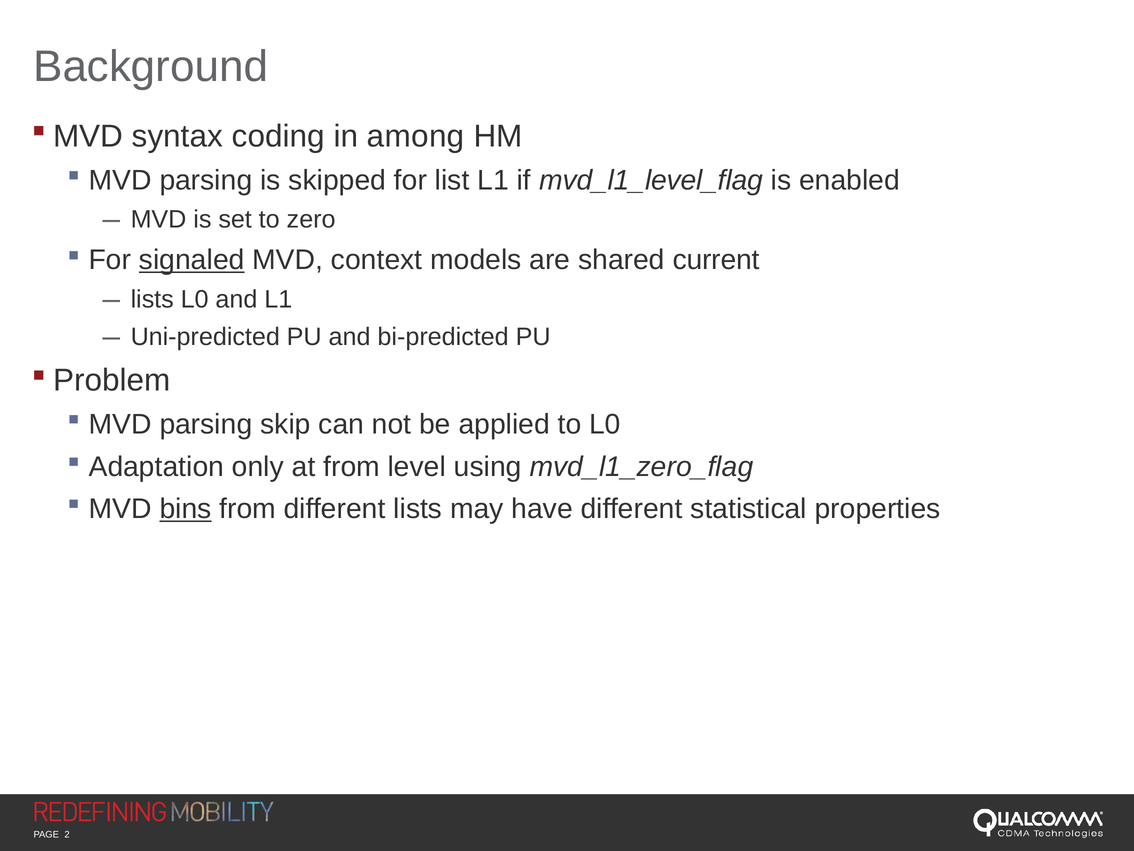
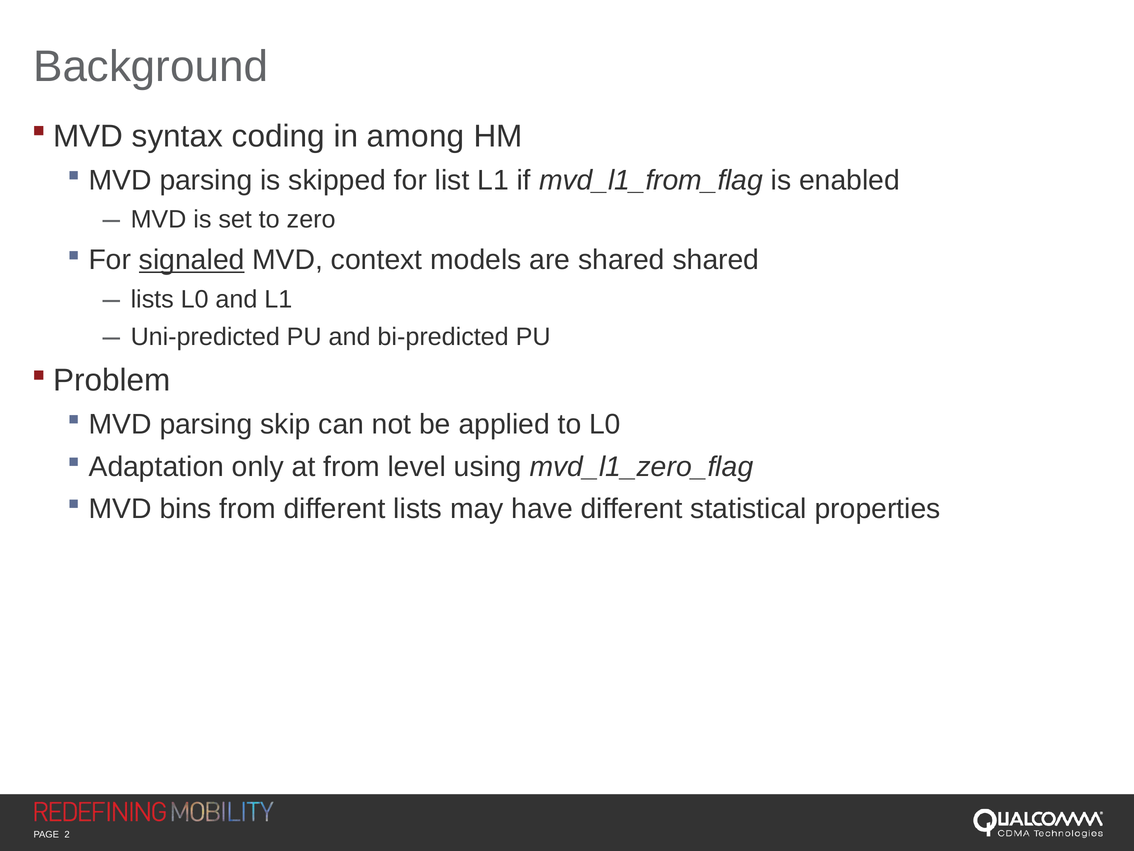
mvd_l1_level_flag: mvd_l1_level_flag -> mvd_l1_from_flag (651, 180)
shared current: current -> shared (716, 260)
bins underline: present -> none (186, 509)
